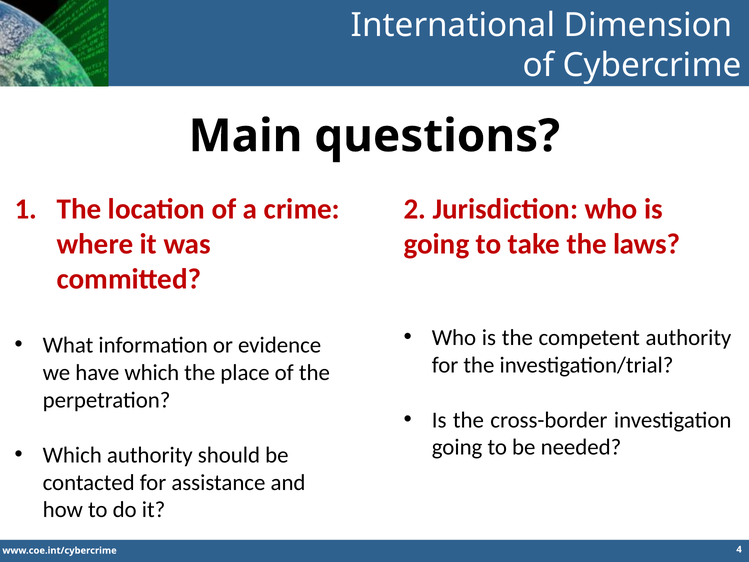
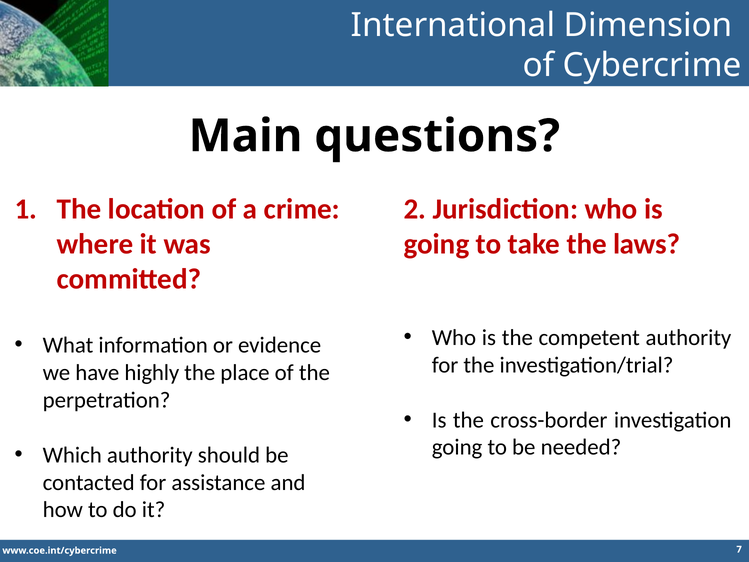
have which: which -> highly (152, 372)
4: 4 -> 7 (739, 549)
